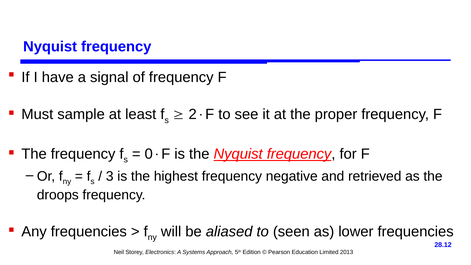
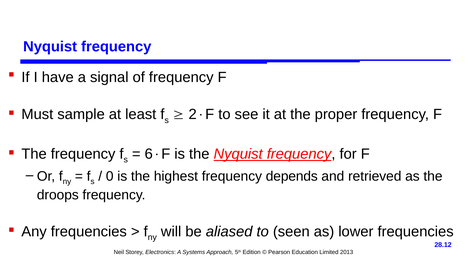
0: 0 -> 6 (149, 154)
3: 3 -> 0 (110, 176)
negative: negative -> depends (292, 176)
